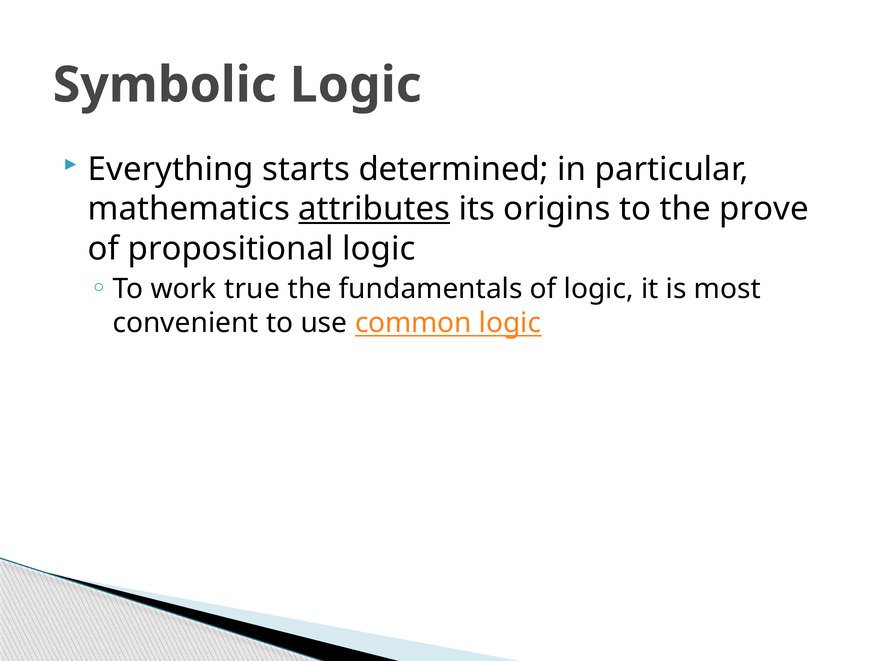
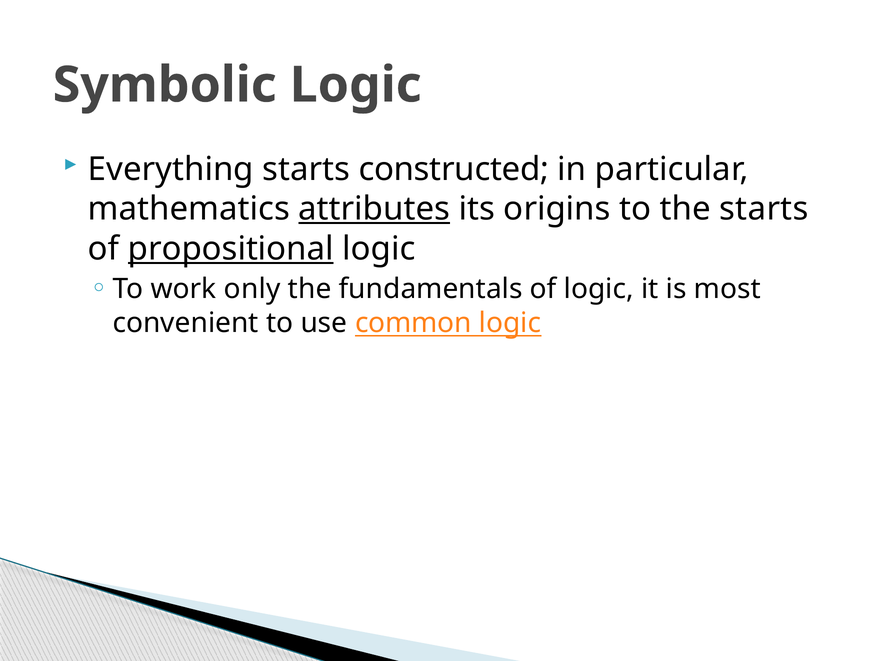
determined: determined -> constructed (454, 169)
the prove: prove -> starts (764, 209)
propositional underline: none -> present (231, 249)
true: true -> only (252, 289)
